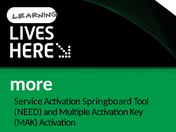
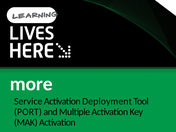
Springboard: Springboard -> Deployment (107, 101)
NEED: NEED -> PORT (28, 112)
